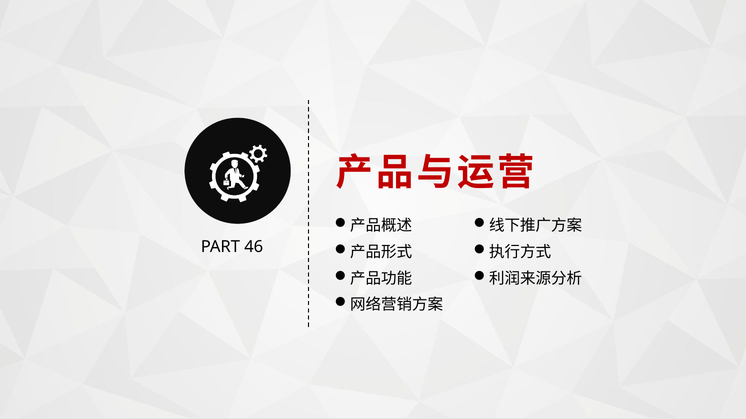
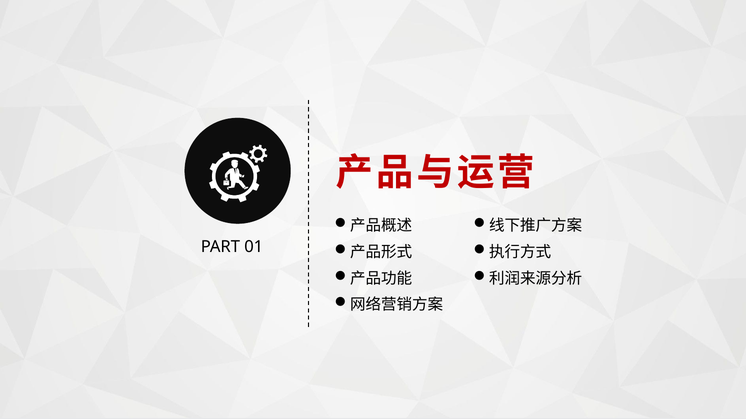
46: 46 -> 01 (254, 247)
